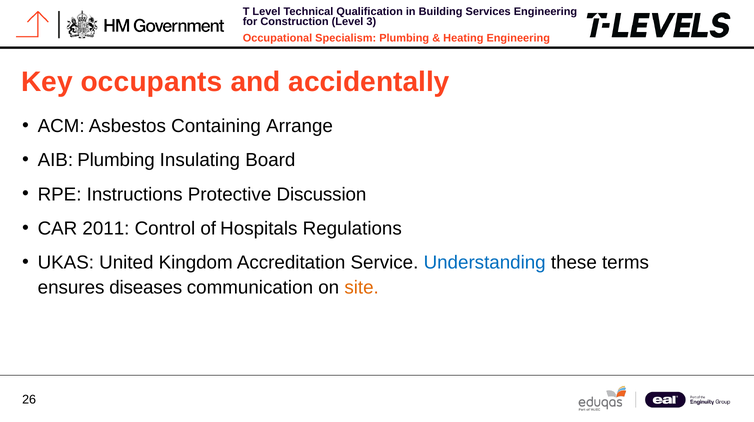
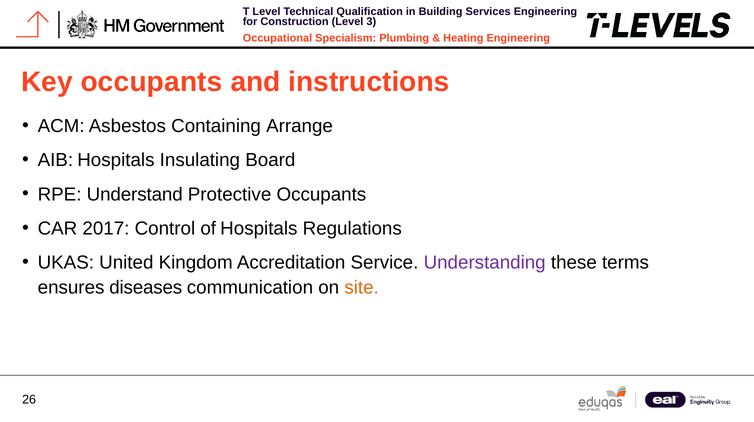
accidentally: accidentally -> instructions (369, 82)
AIB Plumbing: Plumbing -> Hospitals (116, 160)
Instructions: Instructions -> Understand (135, 194)
Protective Discussion: Discussion -> Occupants (321, 194)
2011: 2011 -> 2017 (106, 228)
Understanding colour: blue -> purple (485, 262)
